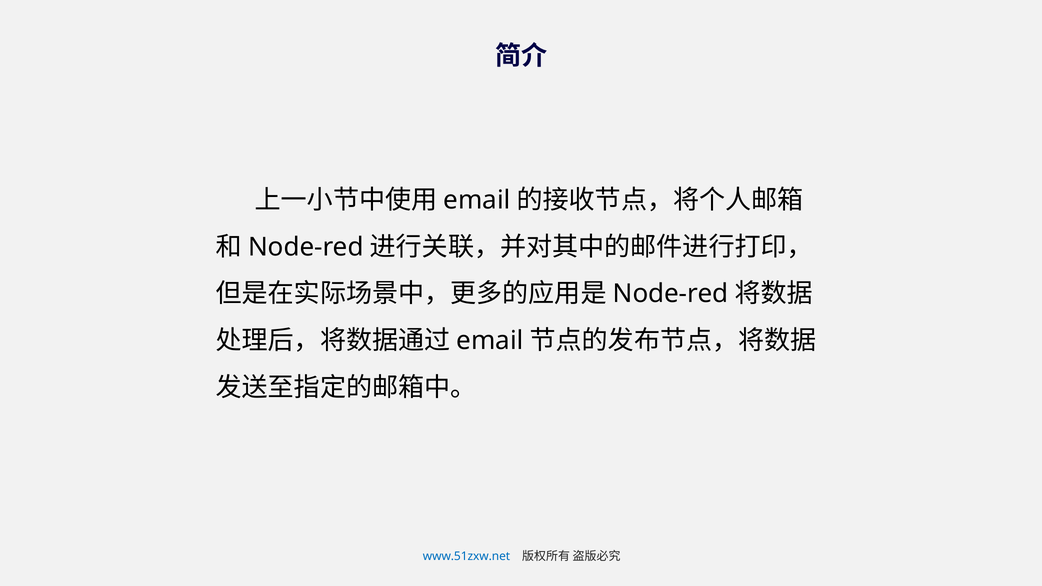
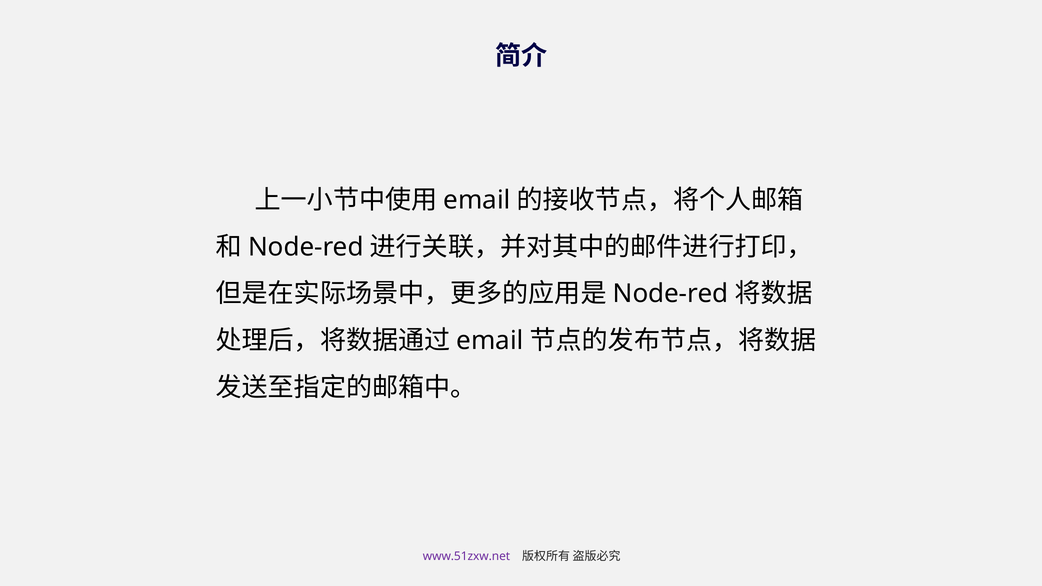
www.51zxw.net colour: blue -> purple (466, 556)
